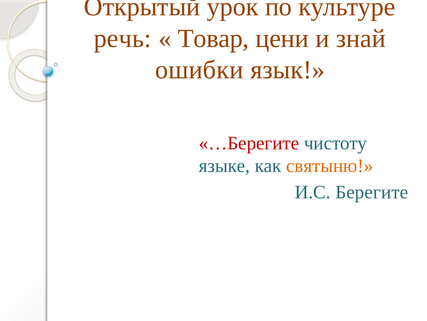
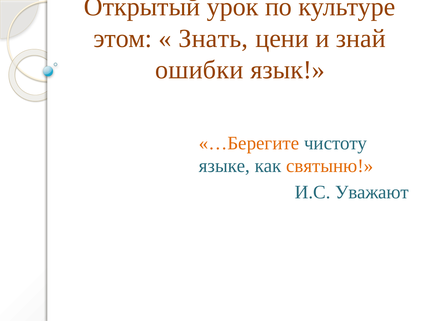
речь: речь -> этом (123, 38)
Товар: Товар -> Знать (213, 38)
…Берегите colour: red -> orange (249, 143)
Берегите: Берегите -> Уважают (372, 192)
